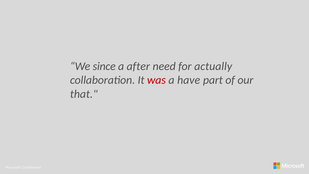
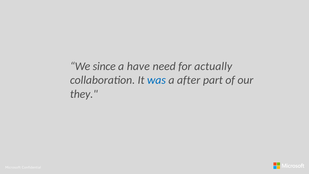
after: after -> have (138, 66)
was colour: red -> blue (156, 80)
have: have -> after (189, 80)
that: that -> they (84, 94)
